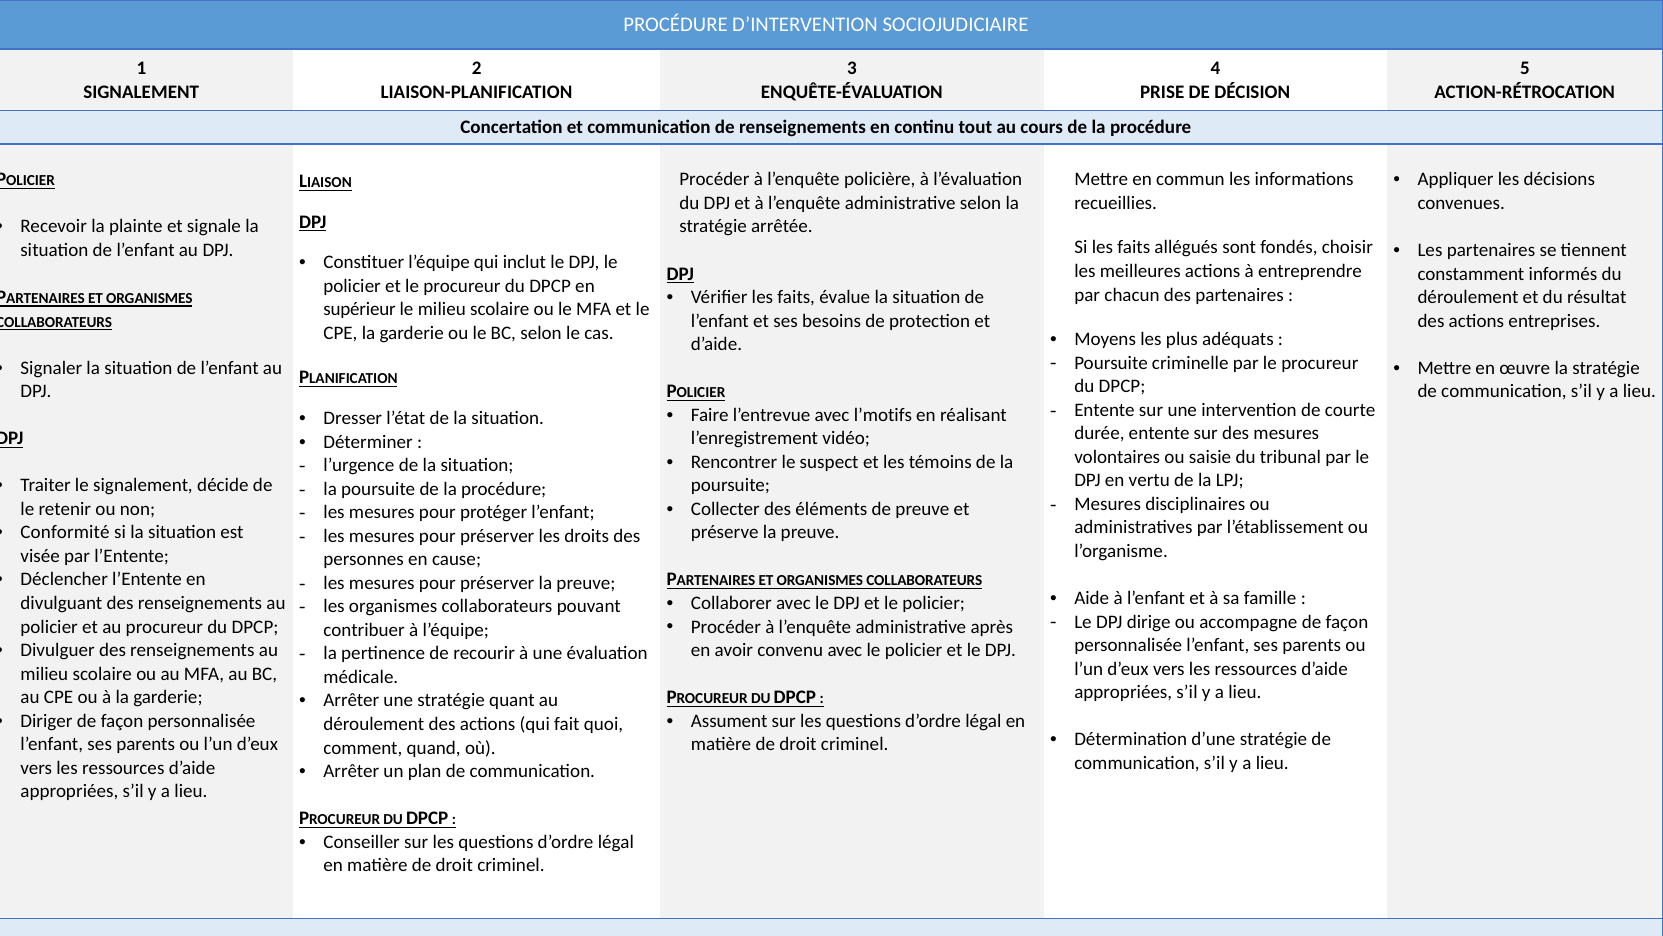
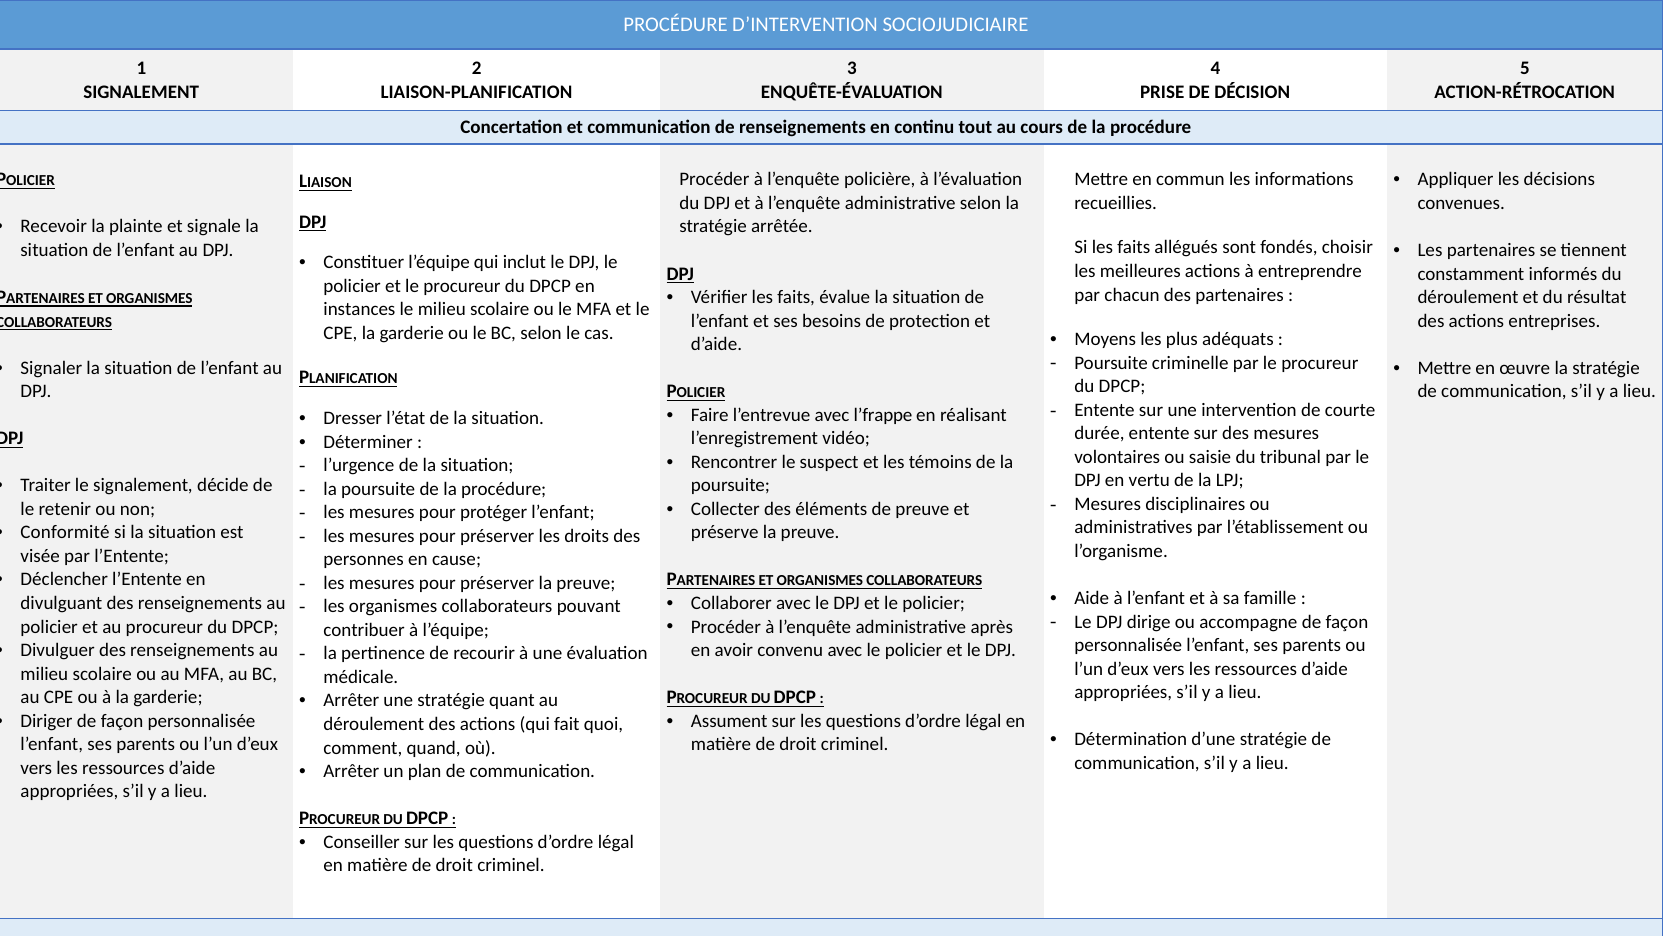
supérieur: supérieur -> instances (359, 309)
l’motifs: l’motifs -> l’frappe (883, 415)
